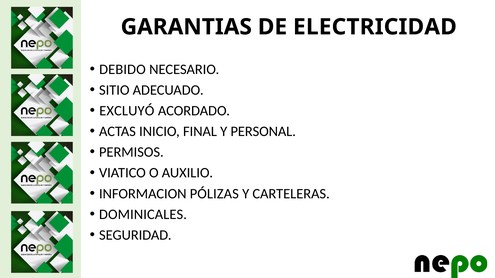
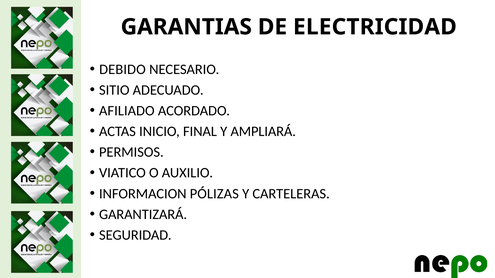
EXCLUYÓ: EXCLUYÓ -> AFILIADO (127, 111)
PERSONAL: PERSONAL -> AMPLIARÁ (263, 132)
DOMINICALES: DOMINICALES -> GARANTIZARÁ (143, 215)
